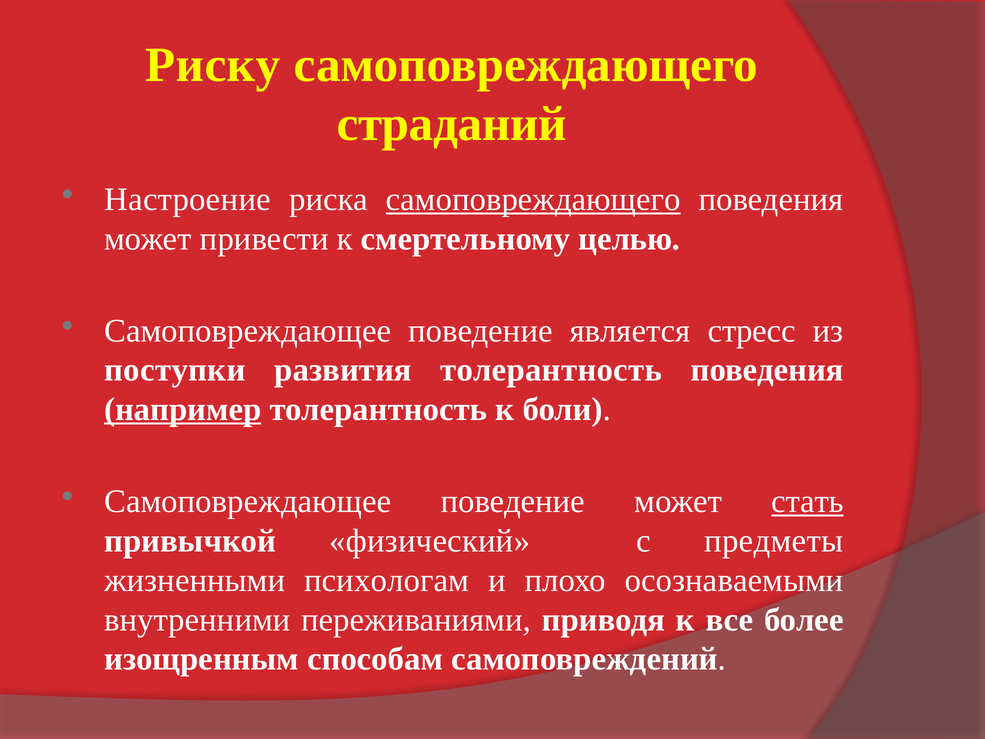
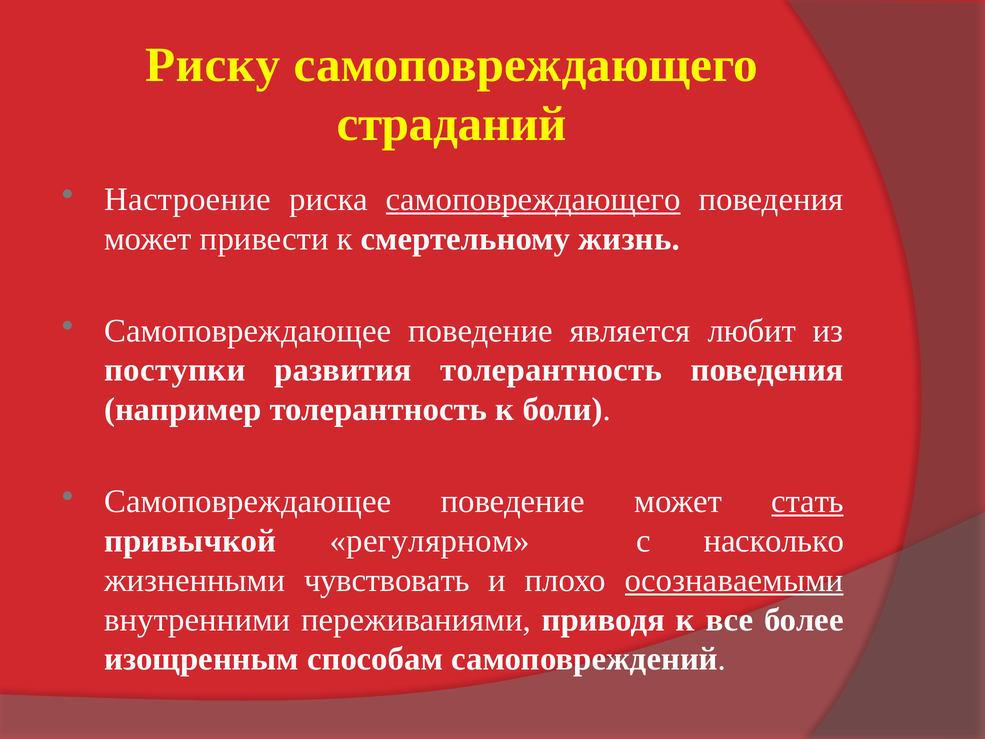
целью: целью -> жизнь (629, 239)
стресс: стресс -> любит (752, 331)
например underline: present -> none (183, 409)
физический: физический -> регулярном (430, 541)
предметы: предметы -> насколько (774, 541)
психологам: психологам -> чувствовать (387, 580)
осознаваемыми underline: none -> present (734, 580)
